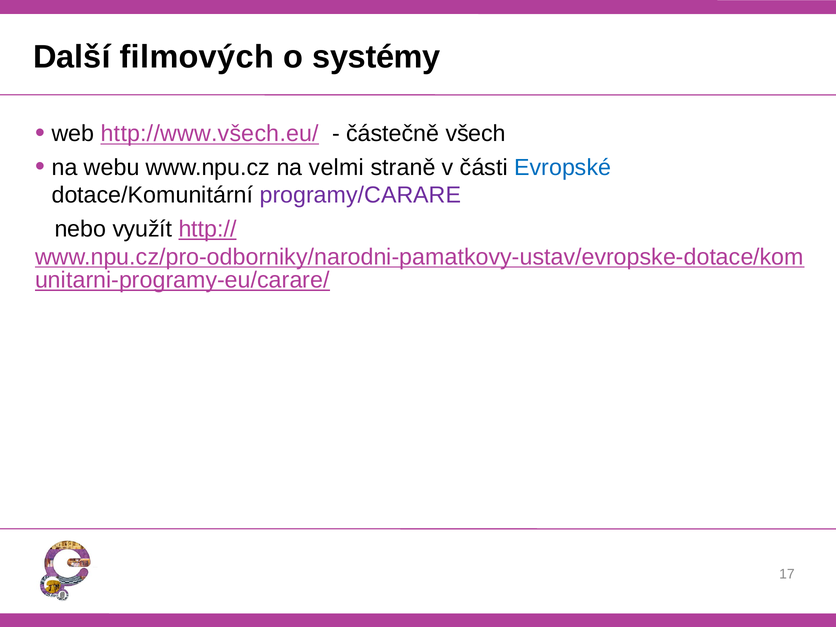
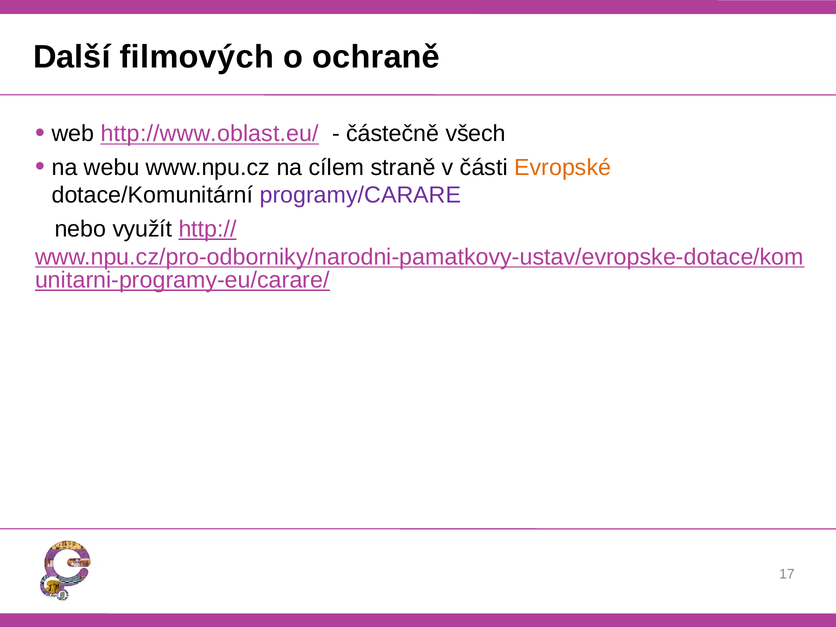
systémy: systémy -> ochraně (376, 57)
http://www.všech.eu/: http://www.všech.eu/ -> http://www.oblast.eu/ (210, 134)
velmi: velmi -> cílem (337, 167)
Evropské colour: blue -> orange (563, 167)
